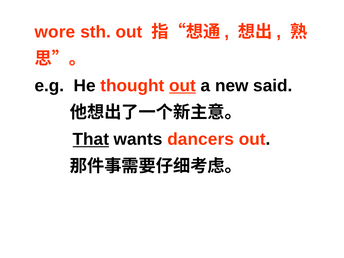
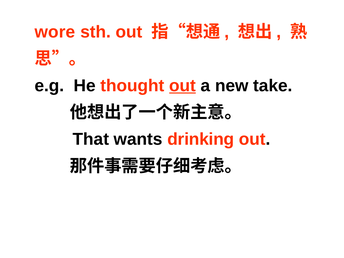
said: said -> take (273, 86)
That underline: present -> none (91, 139)
dancers: dancers -> drinking (201, 139)
